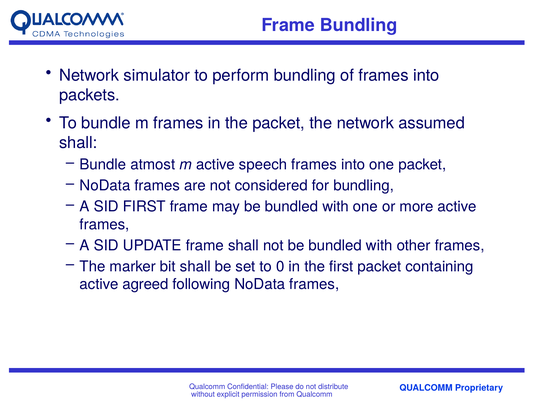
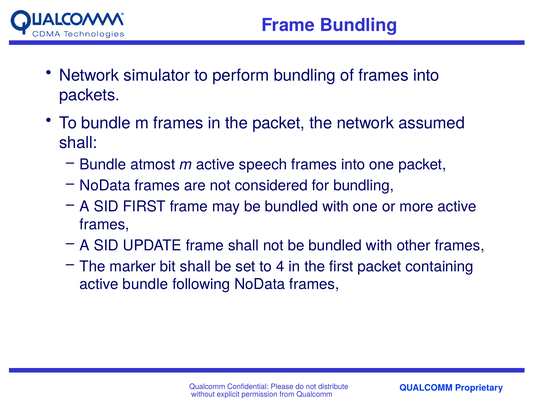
0: 0 -> 4 (280, 266)
active agreed: agreed -> bundle (145, 284)
